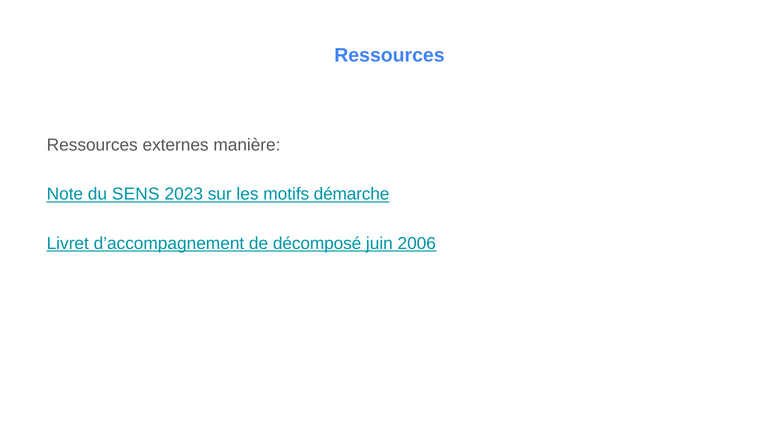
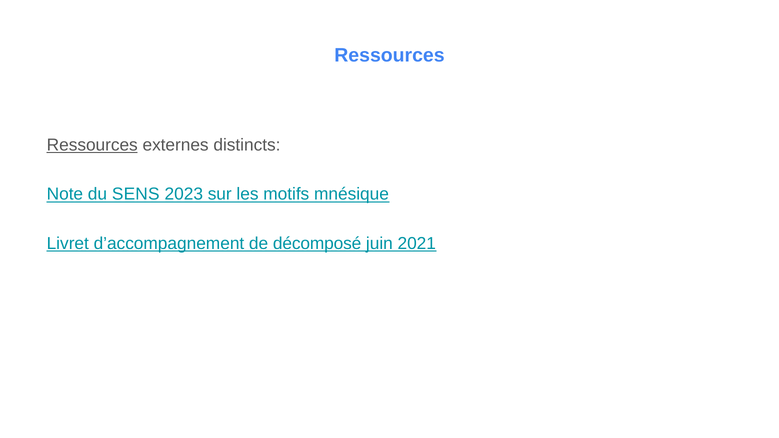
Ressources underline: none -> present (92, 145)
manière: manière -> distincts (247, 145)
démarche: démarche -> mnésique (351, 194)
2006: 2006 -> 2021 (417, 243)
